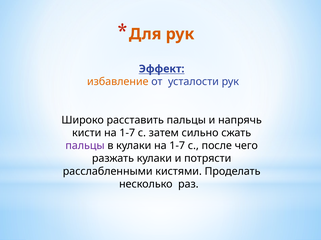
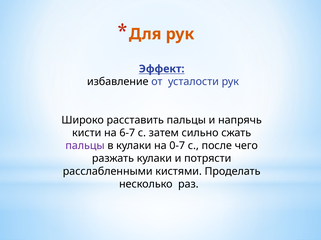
избавление colour: orange -> black (118, 82)
кисти на 1-7: 1-7 -> 6-7 (127, 133)
кулаки на 1-7: 1-7 -> 0-7 (177, 146)
